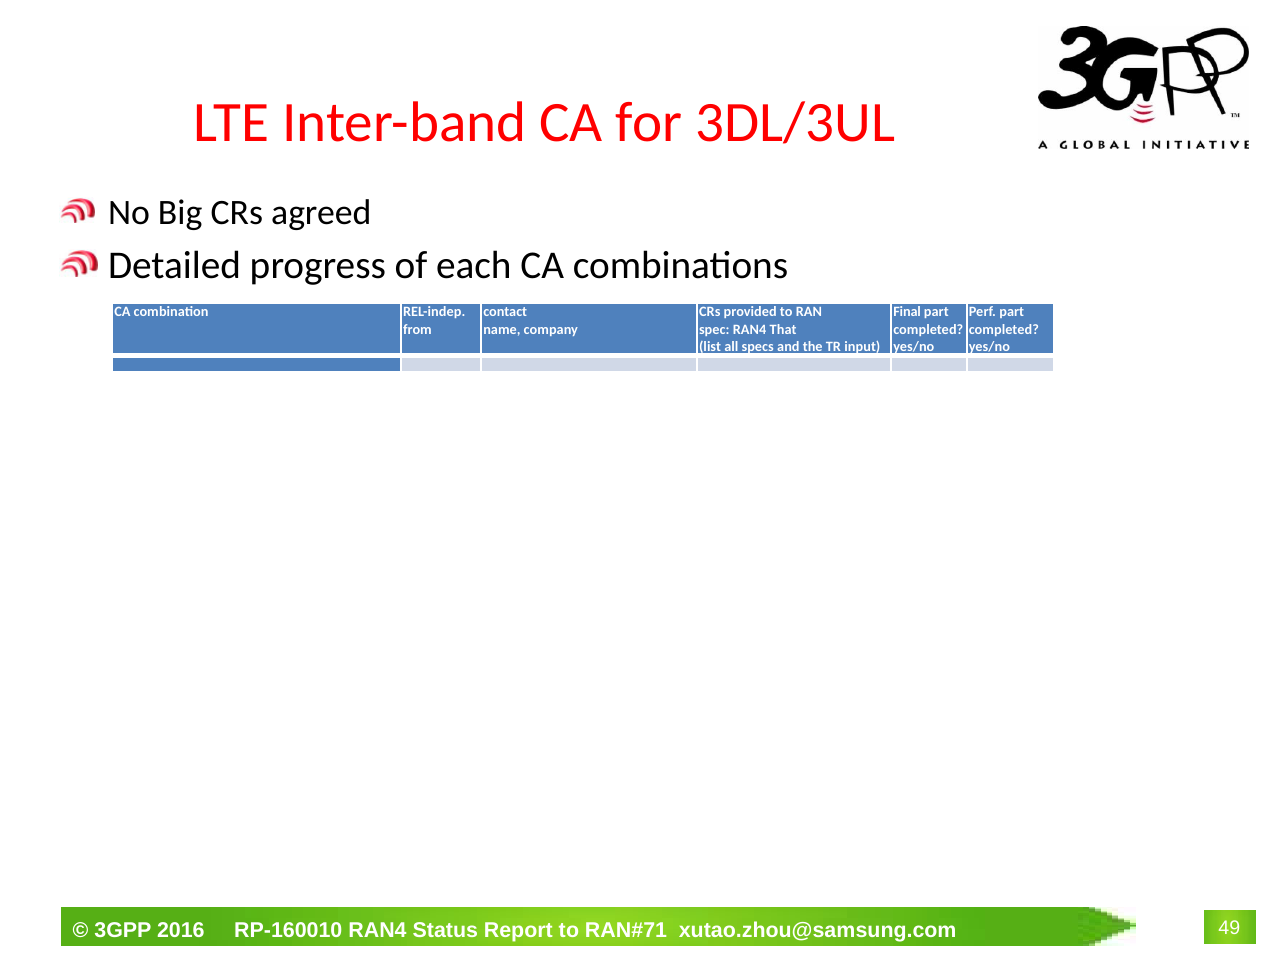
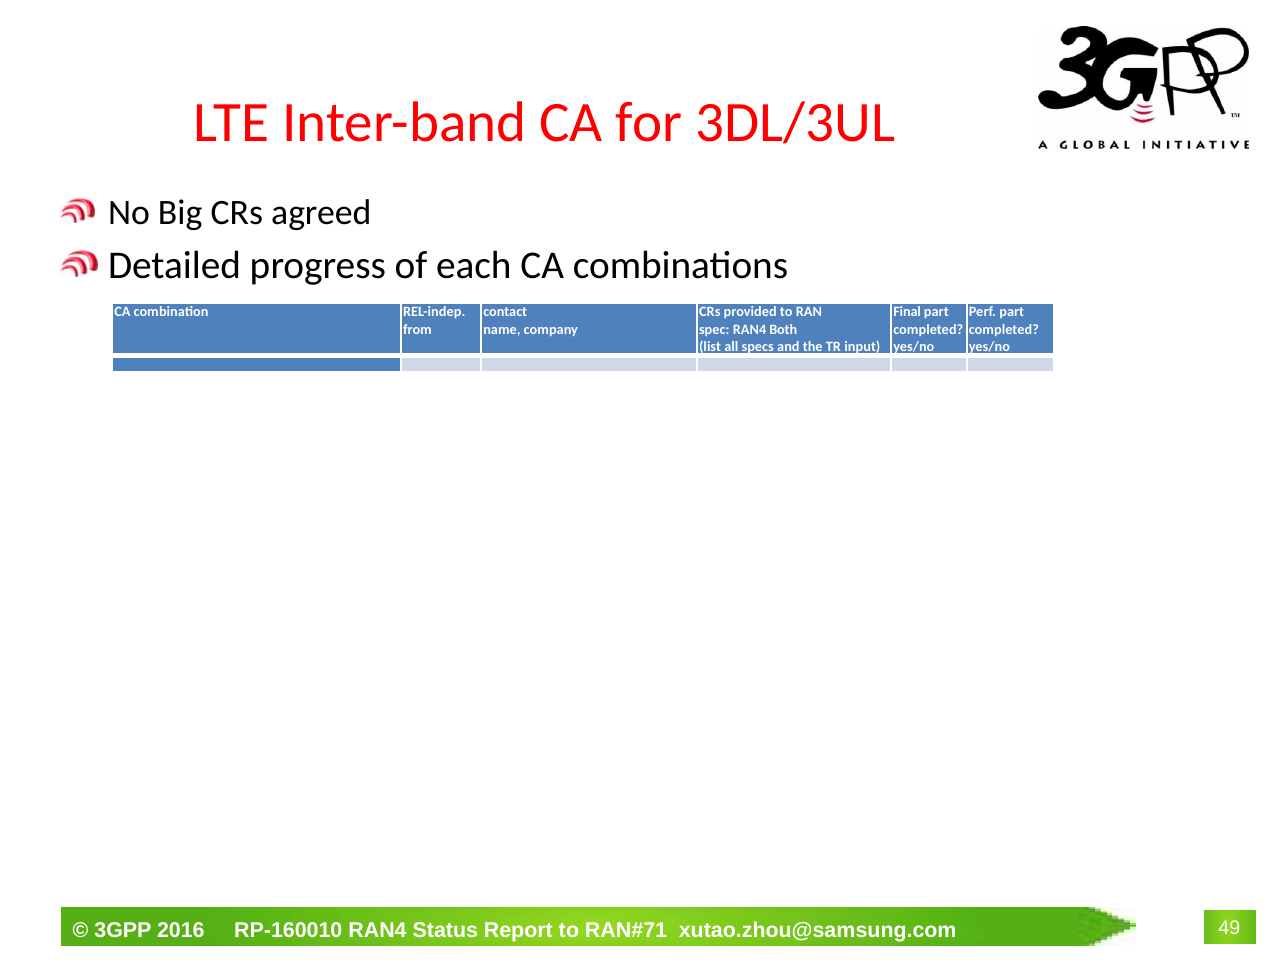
That: That -> Both (783, 330)
